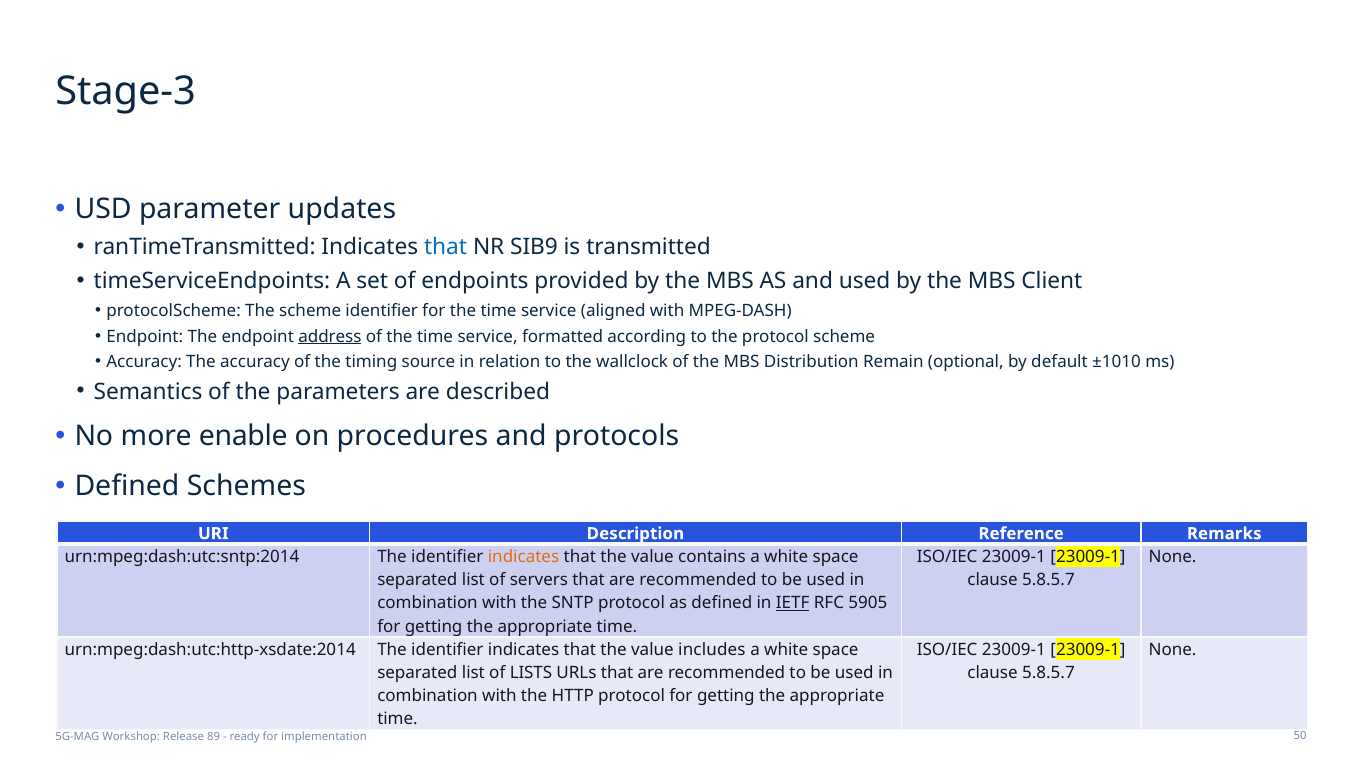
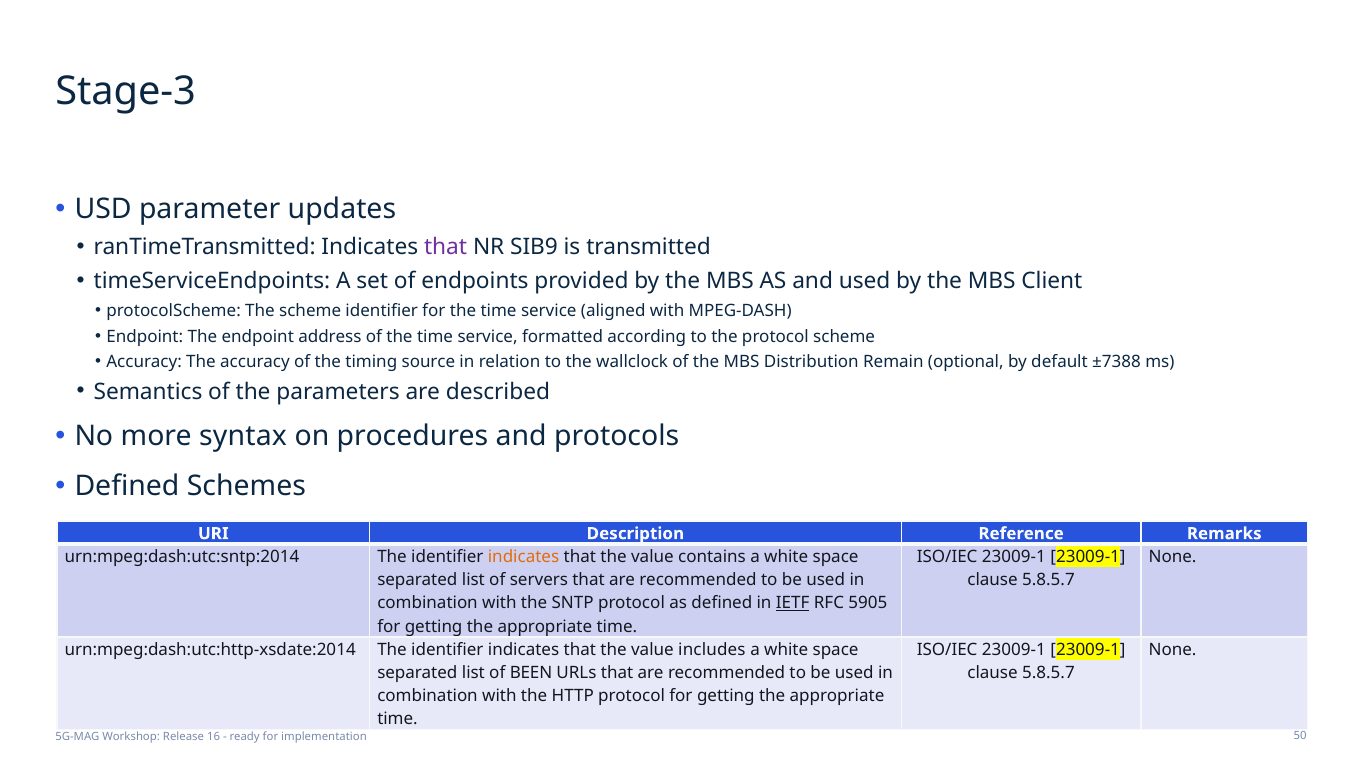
that colour: blue -> purple (446, 247)
address underline: present -> none (330, 336)
±1010: ±1010 -> ±7388 (1116, 362)
enable: enable -> syntax (243, 436)
LISTS: LISTS -> BEEN (531, 673)
89: 89 -> 16 (214, 736)
